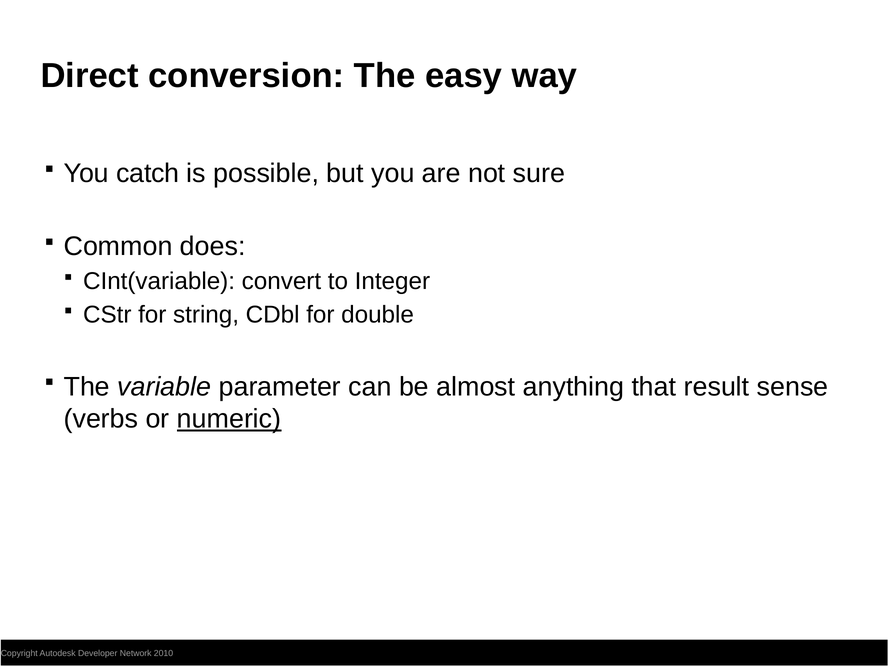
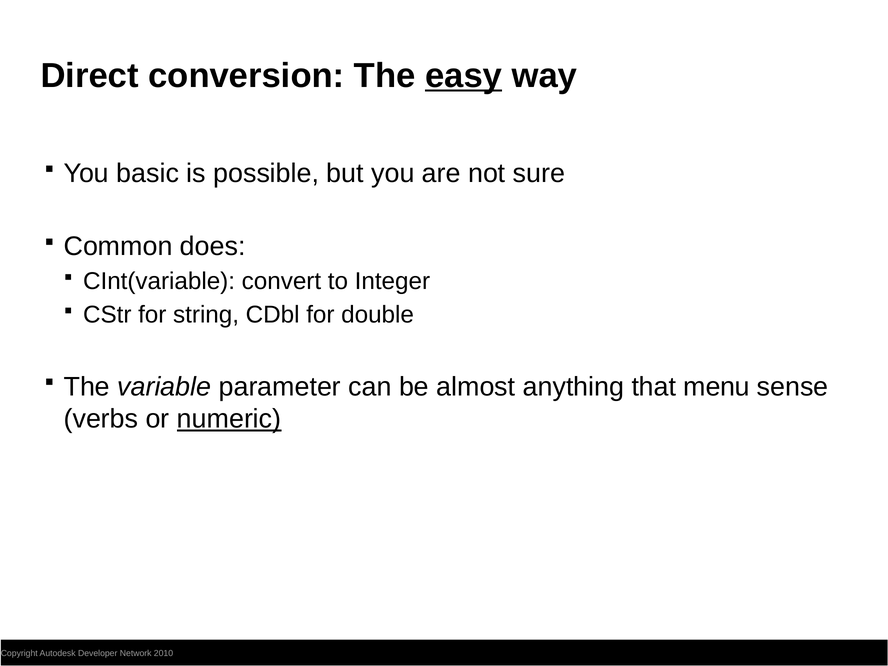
easy underline: none -> present (464, 76)
catch: catch -> basic (148, 173)
result: result -> menu (717, 387)
